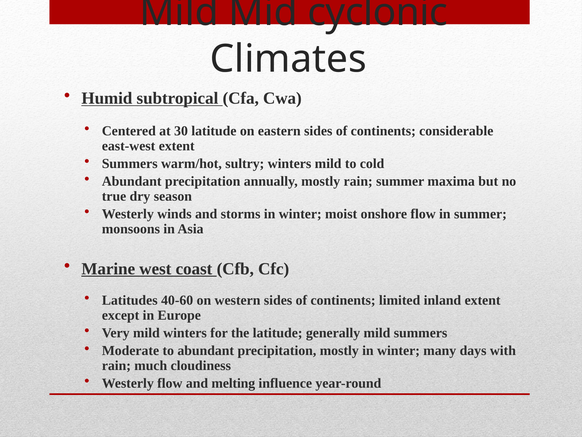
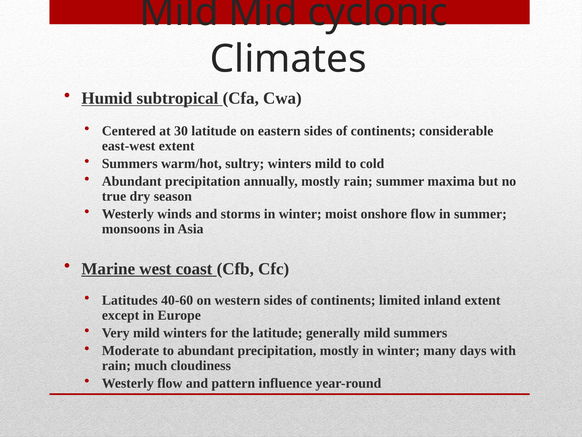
melting: melting -> pattern (233, 383)
